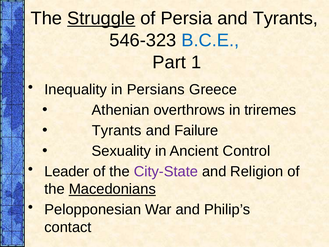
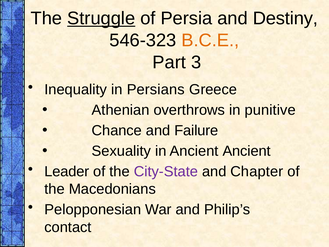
and Tyrants: Tyrants -> Destiny (285, 18)
B.C.E colour: blue -> orange (210, 40)
1: 1 -> 3 (196, 62)
triremes: triremes -> punitive (270, 110)
Tyrants: Tyrants -> Chance (117, 130)
Ancient Control: Control -> Ancient (247, 151)
Religion: Religion -> Chapter (257, 171)
Macedonians underline: present -> none (112, 189)
